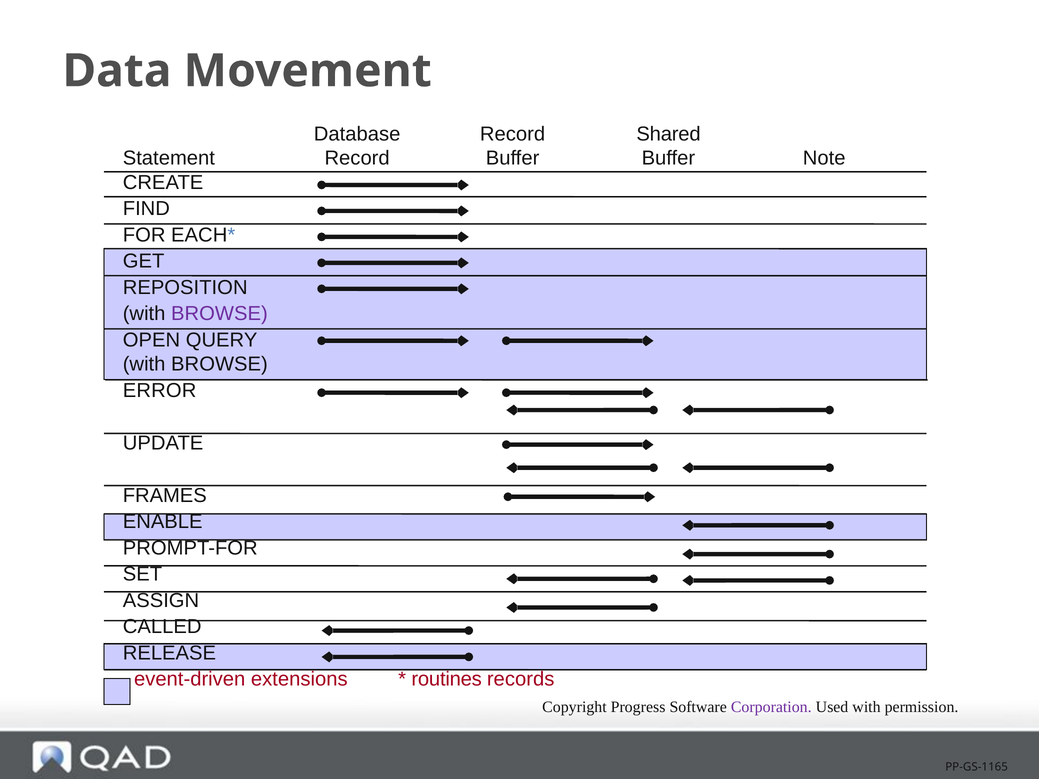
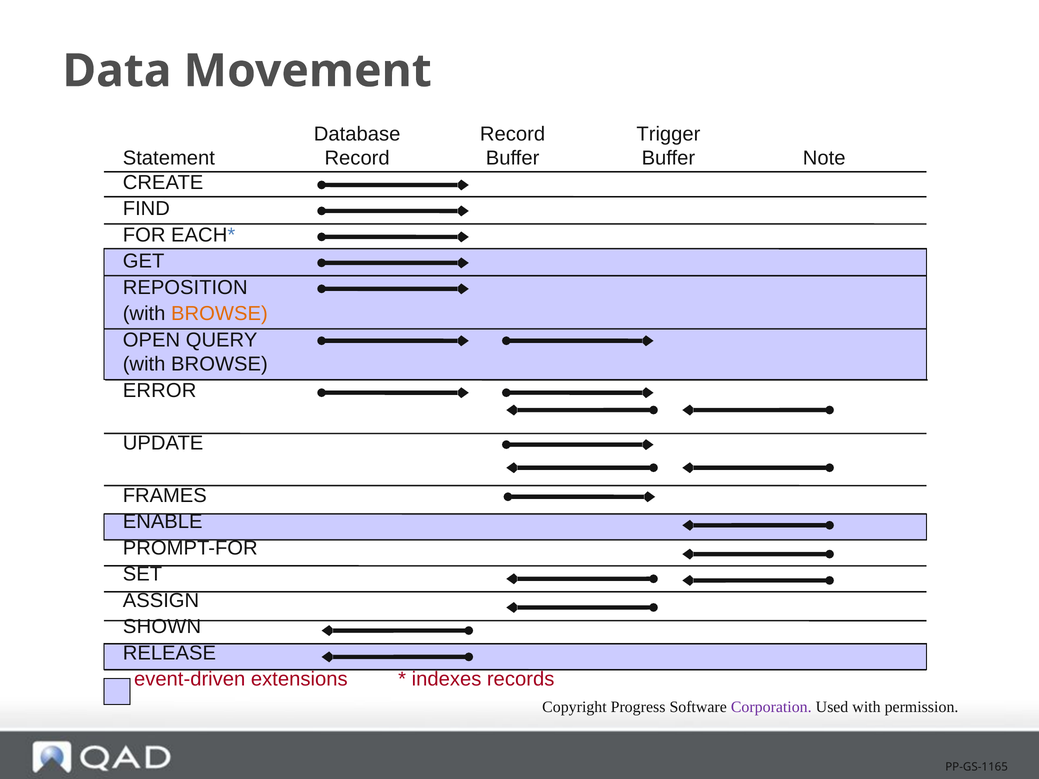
Shared: Shared -> Trigger (668, 134)
BROWSE colour: purple -> orange (219, 314)
CALLED: CALLED -> SHOWN (162, 627)
routines: routines -> indexes (447, 679)
